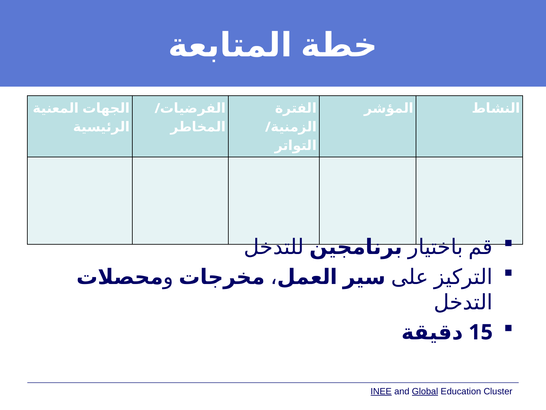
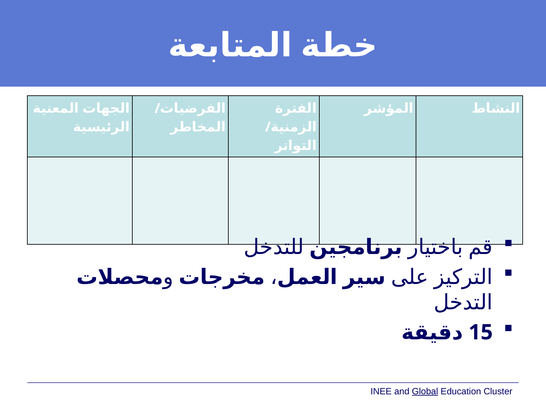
INEE underline: present -> none (381, 391)
